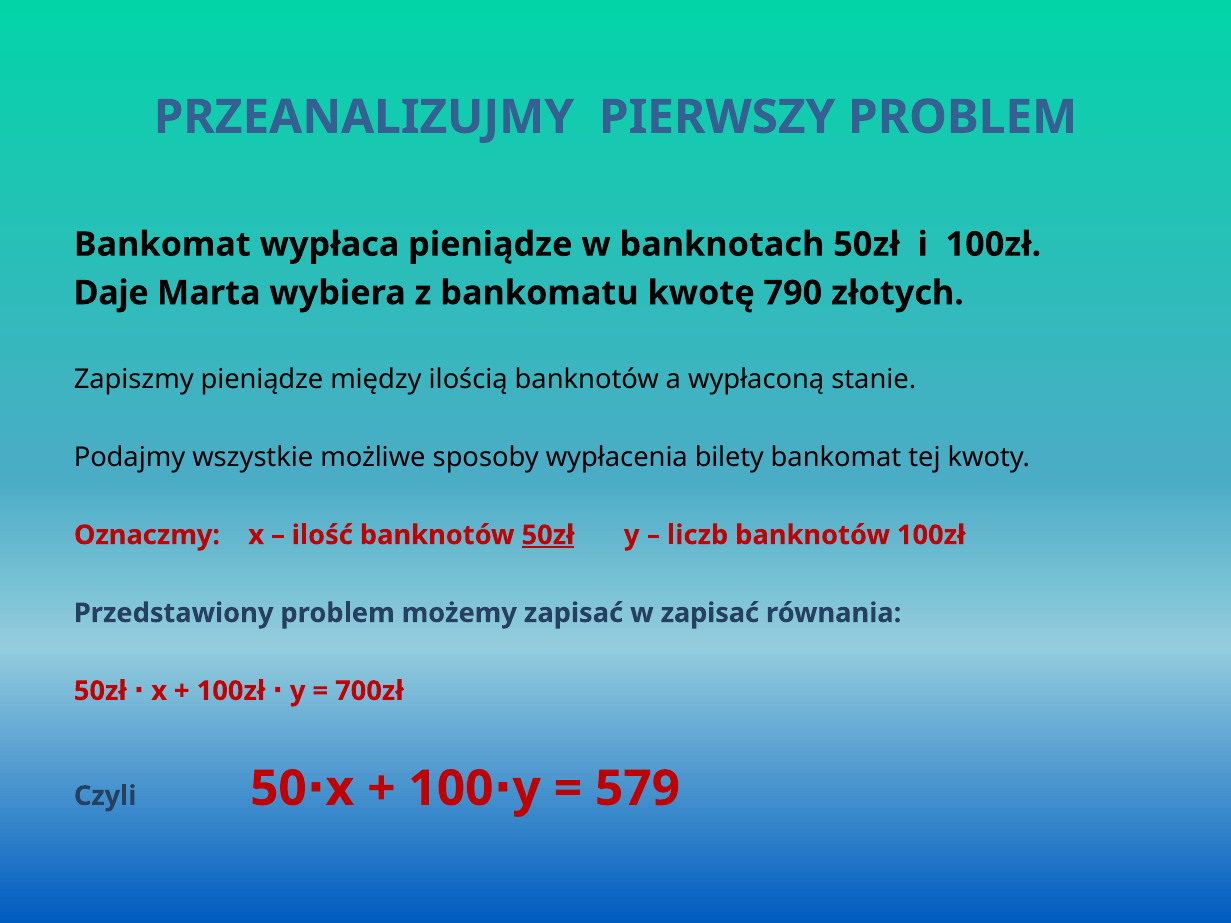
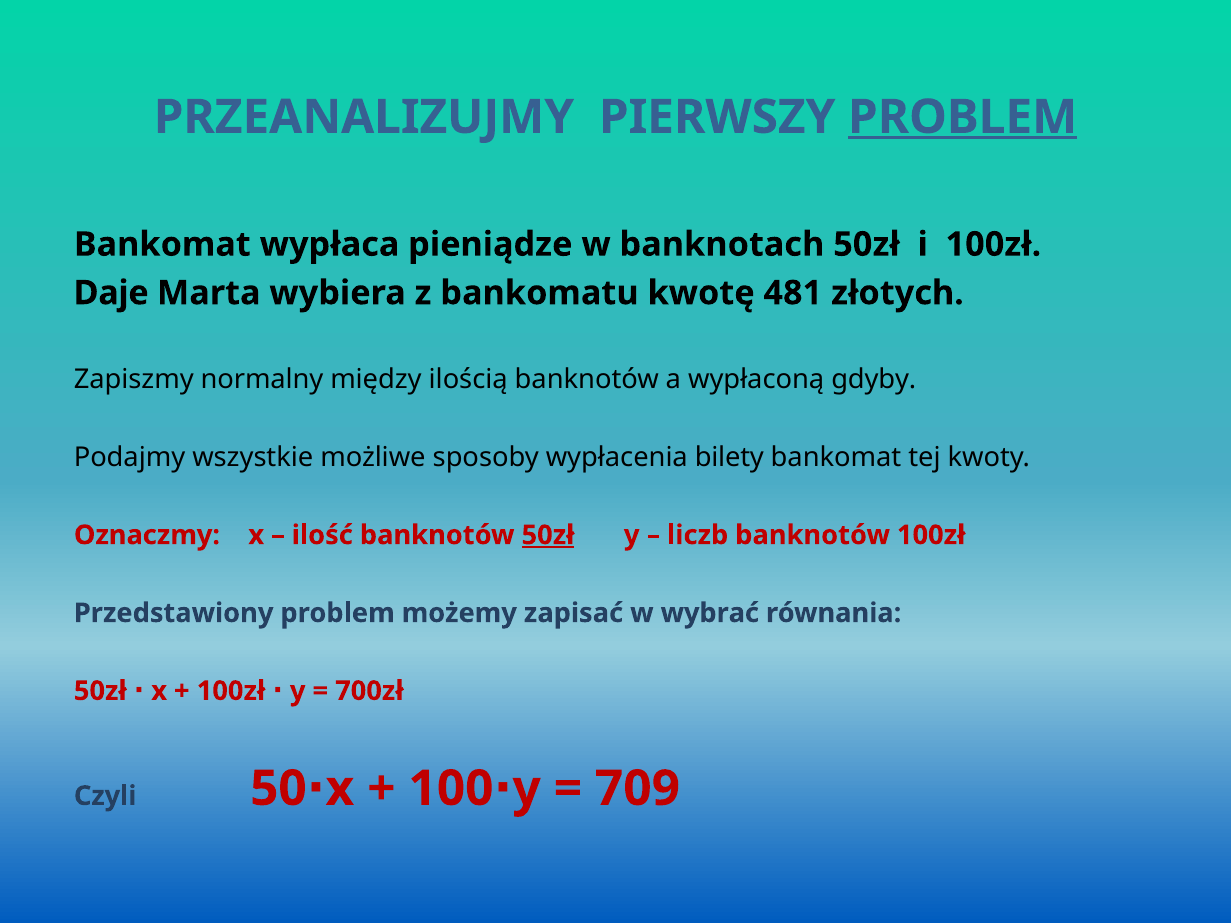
PROBLEM underline: none -> present (963, 117)
790: 790 -> 481 (793, 293)
Zapiszmy pieniądze: pieniądze -> normalny (262, 379)
stanie: stanie -> gdyby (874, 379)
w zapisać: zapisać -> wybrać (710, 613)
579: 579 -> 709 (637, 789)
